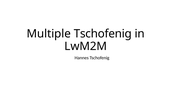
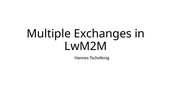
Multiple Tschofenig: Tschofenig -> Exchanges (103, 34)
